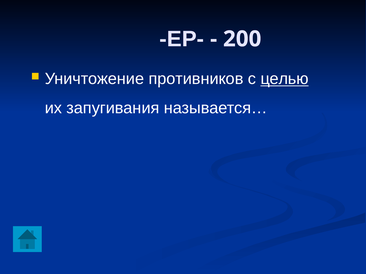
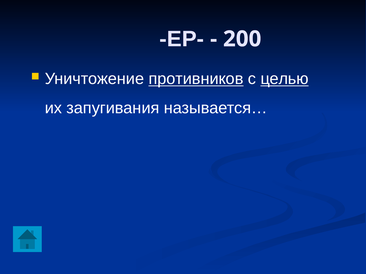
противников underline: none -> present (196, 79)
